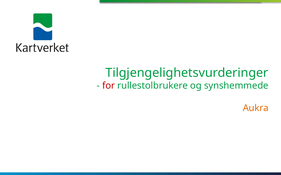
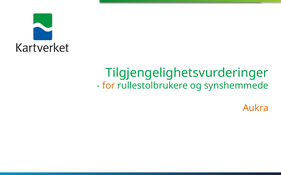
for colour: red -> orange (109, 86)
